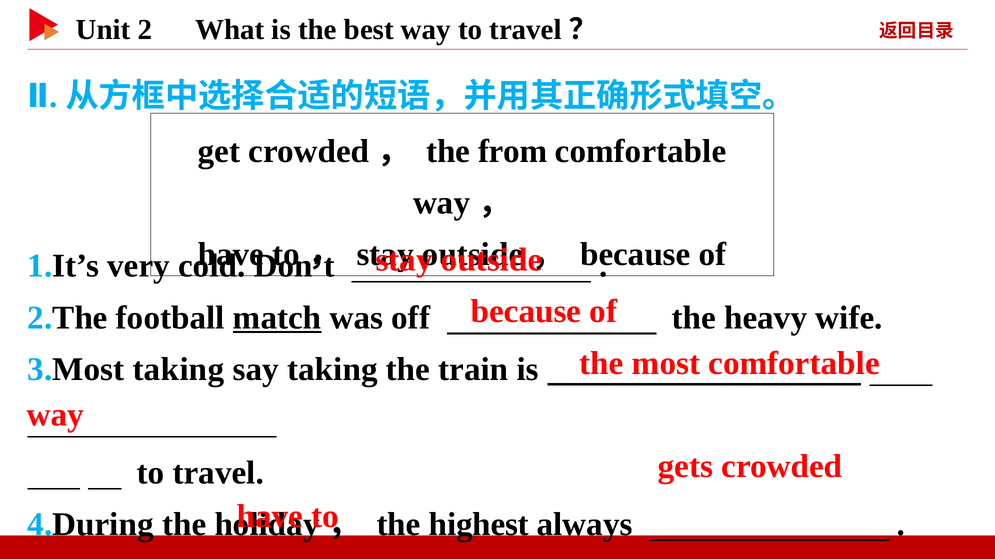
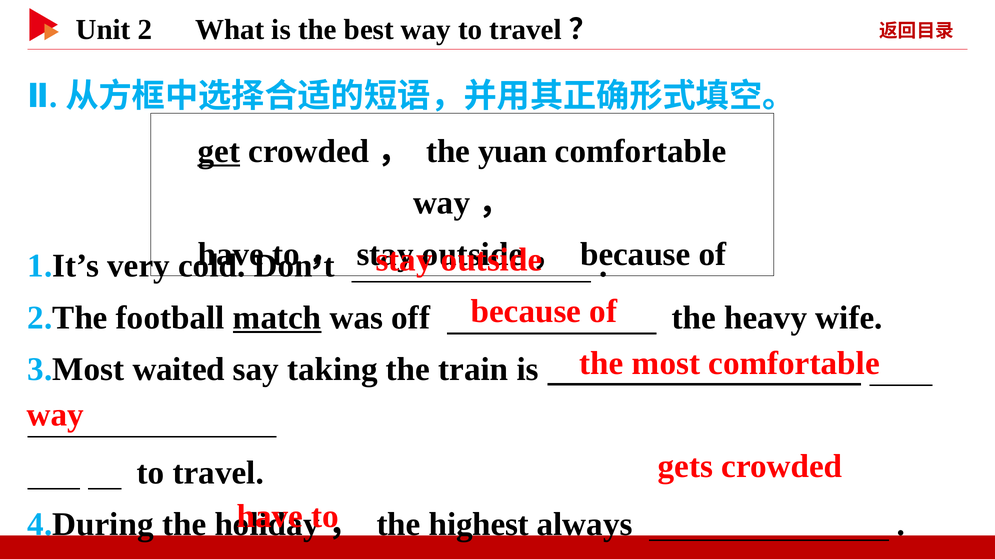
get underline: none -> present (219, 151)
from: from -> yuan (513, 151)
3.Most taking: taking -> waited (179, 370)
